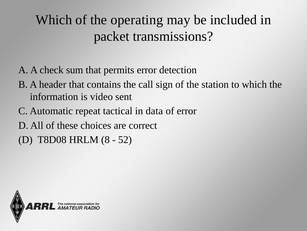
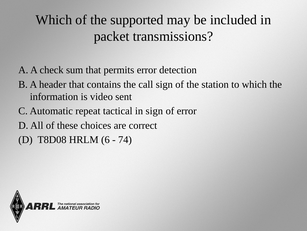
operating: operating -> supported (137, 20)
in data: data -> sign (154, 111)
8: 8 -> 6 (105, 139)
52: 52 -> 74 (125, 139)
